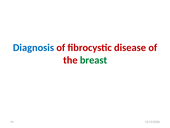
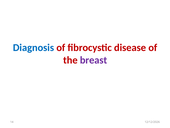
breast colour: green -> purple (94, 60)
